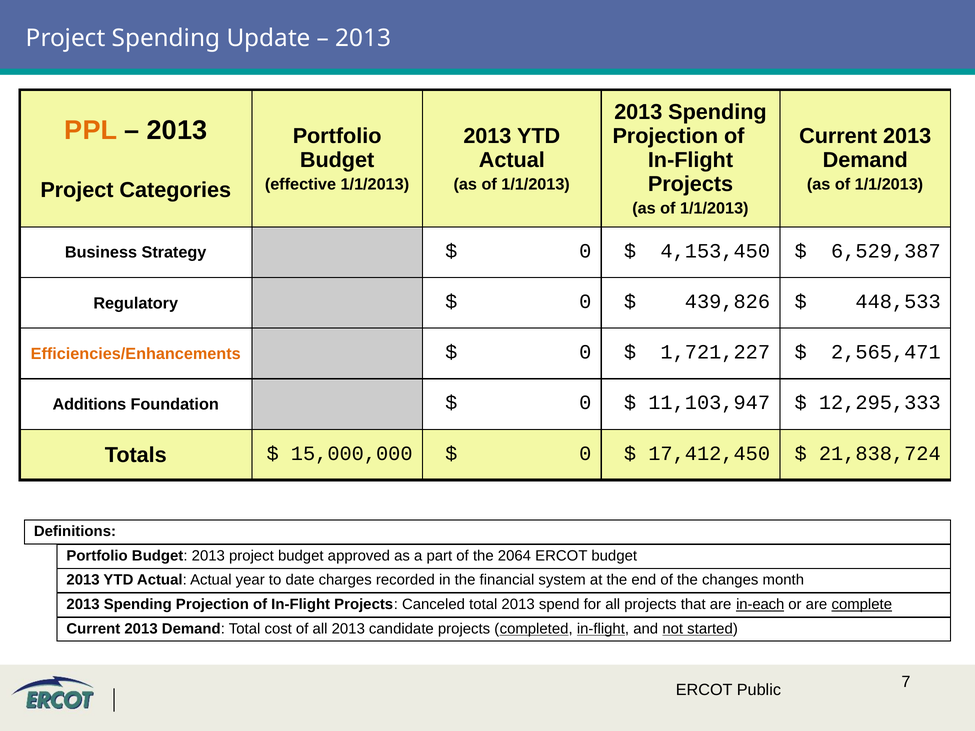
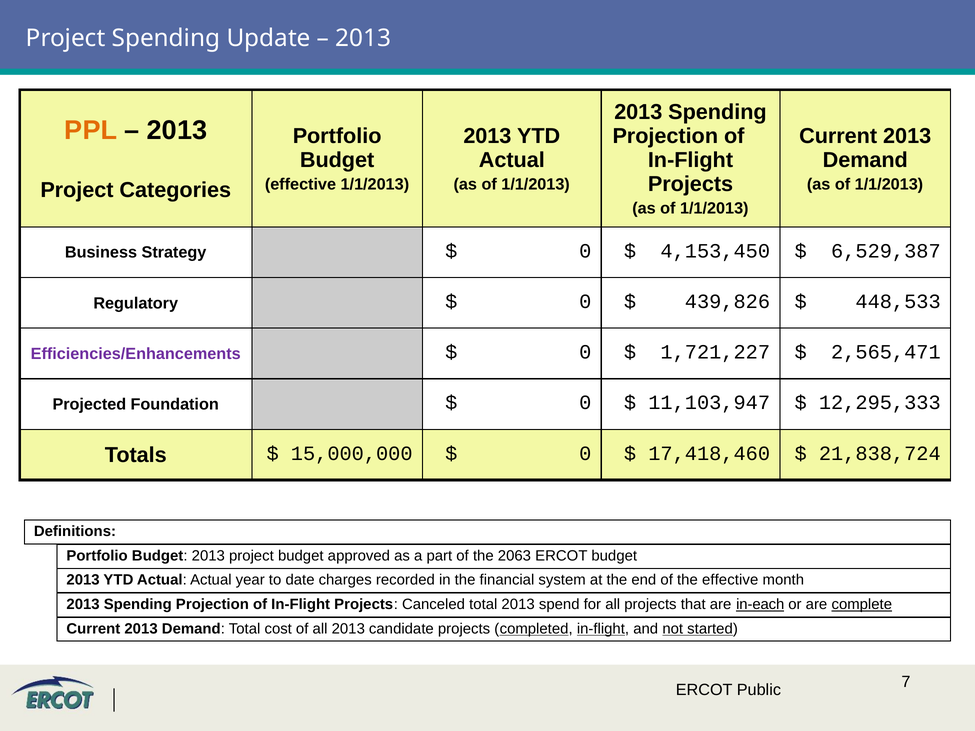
Efficiencies/Enhancements colour: orange -> purple (136, 354)
Additions: Additions -> Projected (89, 405)
17,412,450: 17,412,450 -> 17,418,460 (709, 454)
2064: 2064 -> 2063 (514, 556)
the changes: changes -> effective (730, 580)
